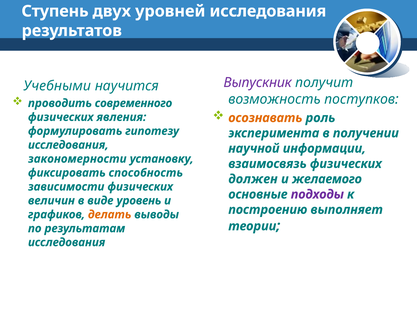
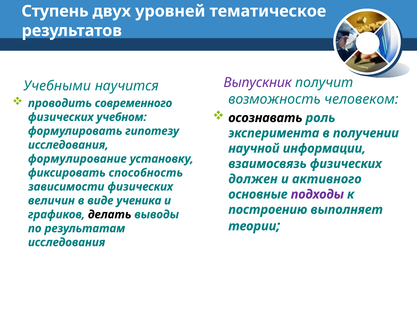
уровней исследования: исследования -> тематическое (268, 11)
поступков: поступков -> человеком (361, 99)
осознавать colour: orange -> black (265, 118)
явления: явления -> учебном (122, 117)
закономерности: закономерности -> формулирование (77, 159)
желаемого: желаемого -> активного (327, 179)
уровень: уровень -> ученика (139, 200)
делать colour: orange -> black (110, 214)
